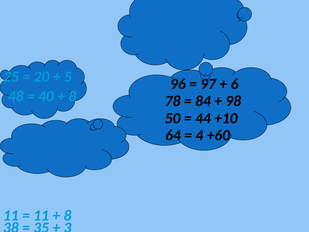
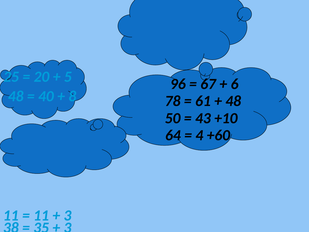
97: 97 -> 67 (208, 84)
84: 84 -> 61 (203, 101)
98: 98 -> 48 (233, 101)
44: 44 -> 43 (203, 118)
8: 8 -> 3 (68, 215)
